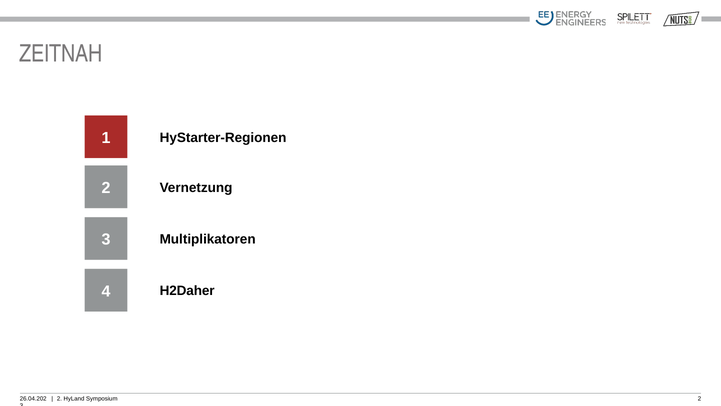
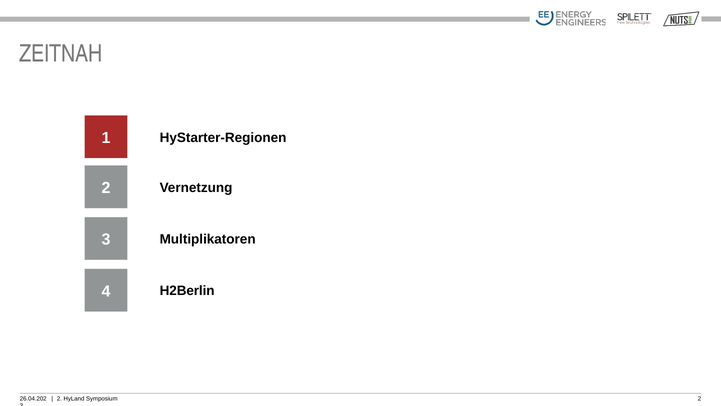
H2Daher: H2Daher -> H2Berlin (187, 291)
